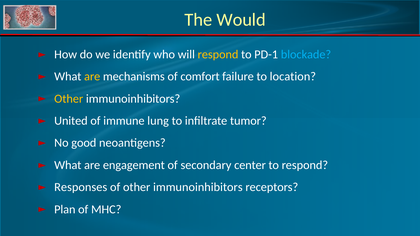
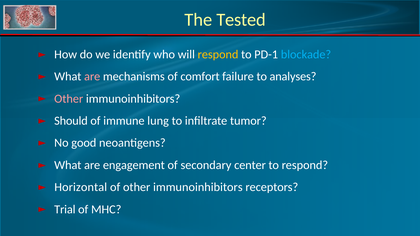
Would: Would -> Tested (241, 20)
are colour: yellow -> pink (92, 77)
location: location -> analyses (293, 77)
Other colour: yellow -> pink (69, 99)
United: United -> Should (71, 121)
Responses: Responses -> Horizontal (81, 187)
Plan: Plan -> Trial (65, 210)
